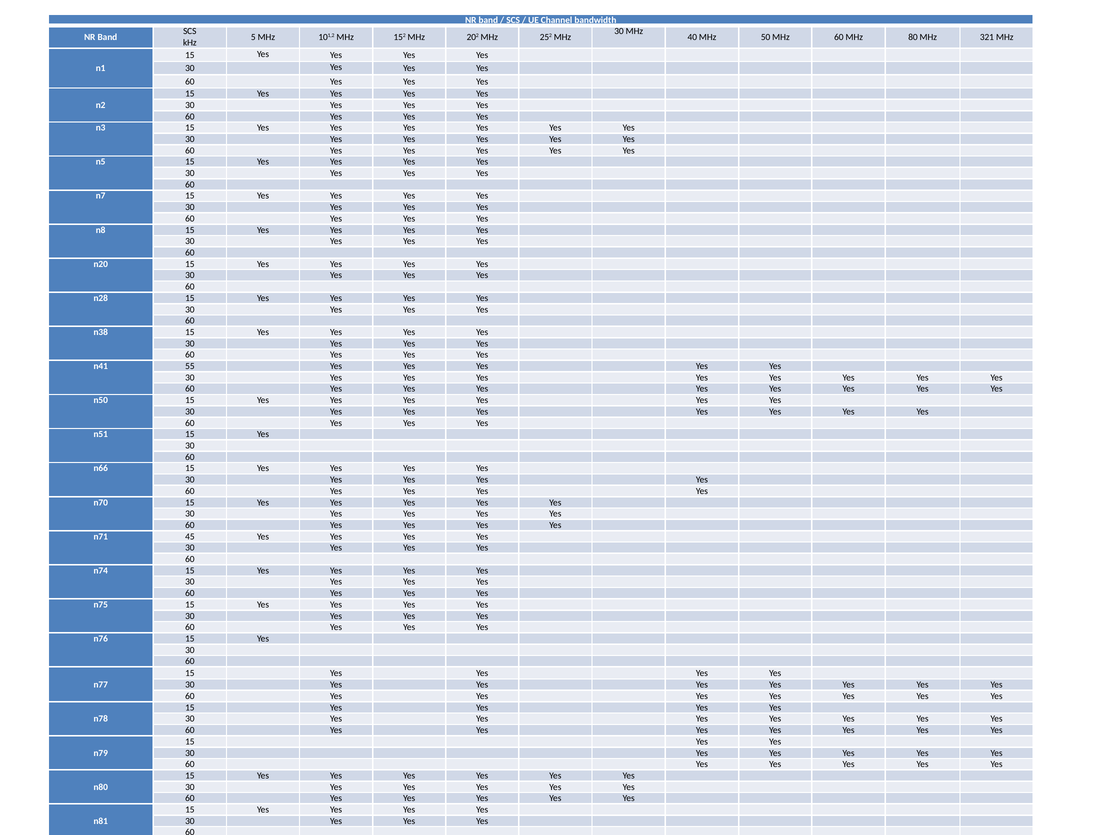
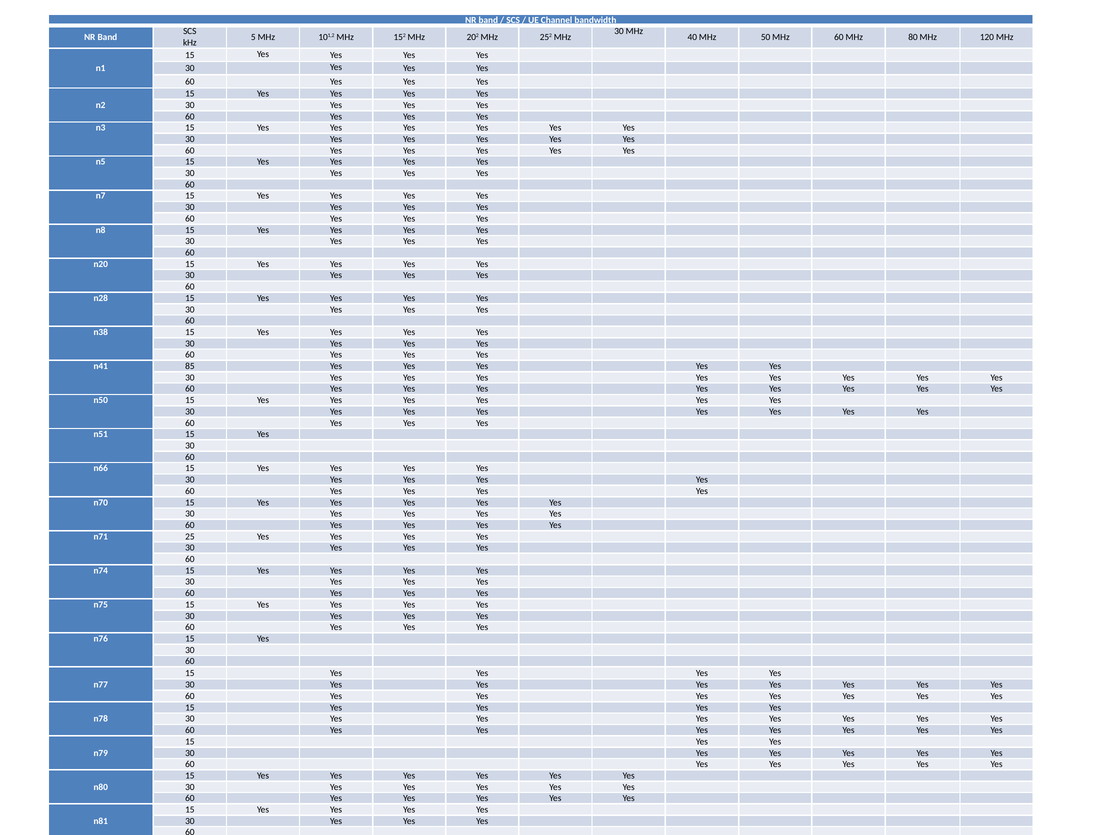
321: 321 -> 120 (987, 37)
55: 55 -> 85 (190, 366)
45: 45 -> 25 (190, 537)
